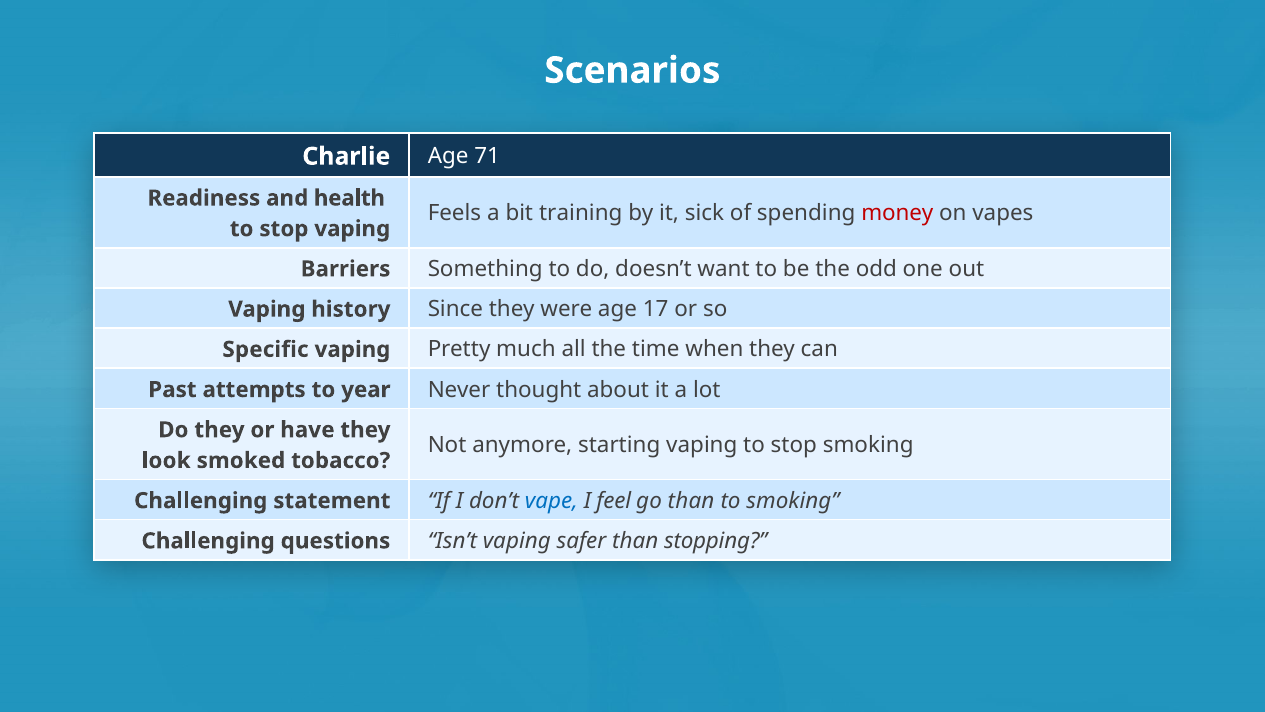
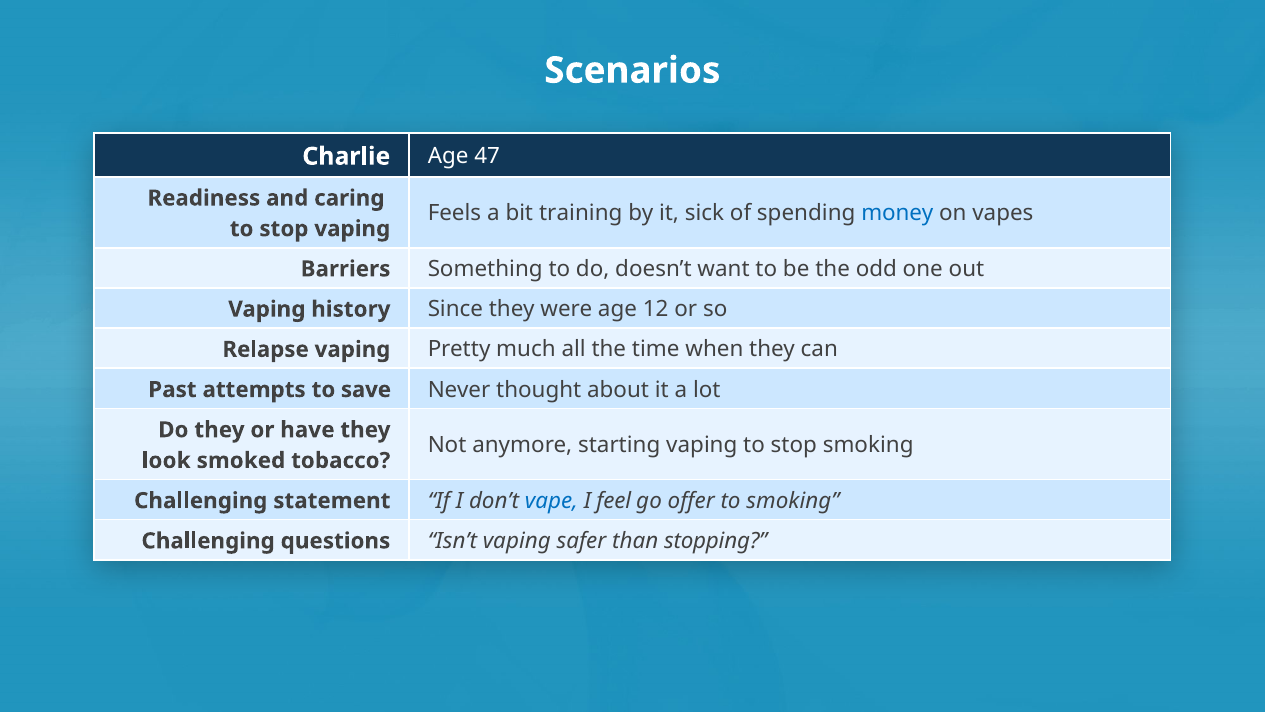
71: 71 -> 47 (487, 156)
health: health -> caring (349, 198)
money colour: red -> blue (897, 213)
17: 17 -> 12 (656, 309)
Specific: Specific -> Relapse (266, 349)
year: year -> save (366, 389)
go than: than -> offer (691, 500)
